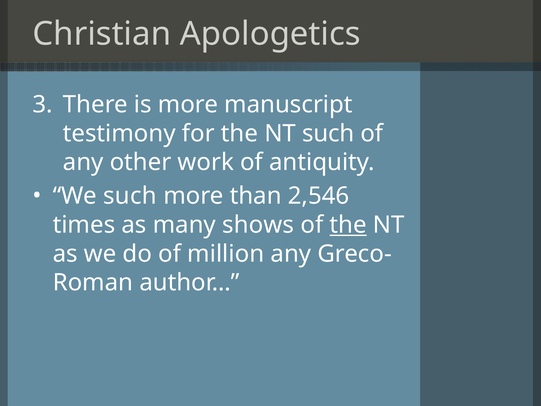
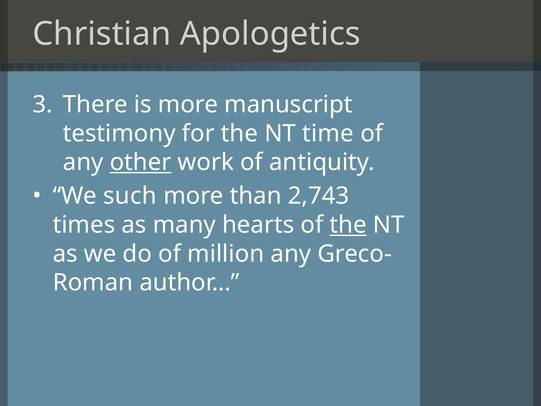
NT such: such -> time (328, 133)
other underline: none -> present (141, 162)
2,546: 2,546 -> 2,743 (319, 196)
shows: shows -> hearts (258, 225)
